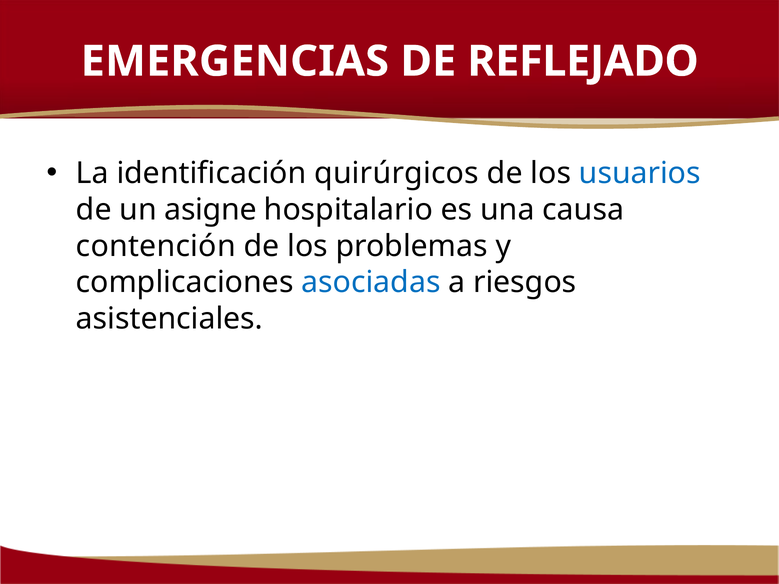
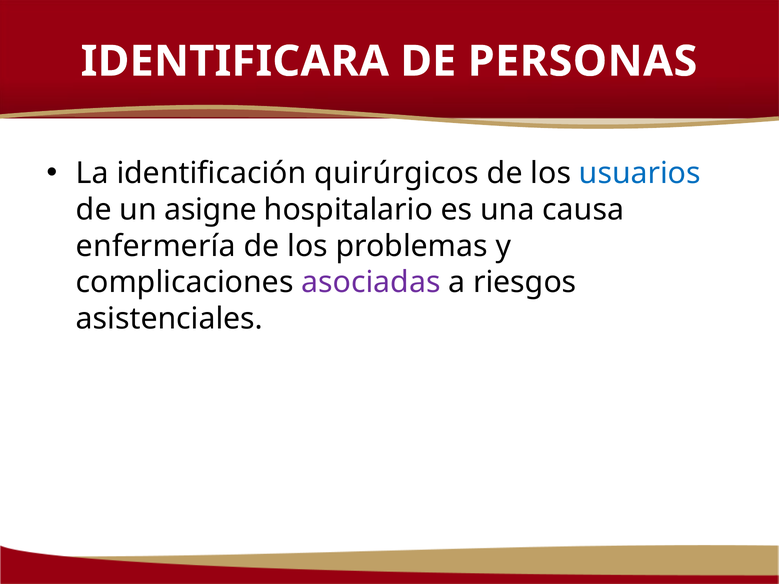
EMERGENCIAS: EMERGENCIAS -> IDENTIFICARA (235, 61)
REFLEJADO: REFLEJADO -> PERSONAS (583, 61)
contención: contención -> enfermería (156, 246)
asociadas colour: blue -> purple (371, 283)
